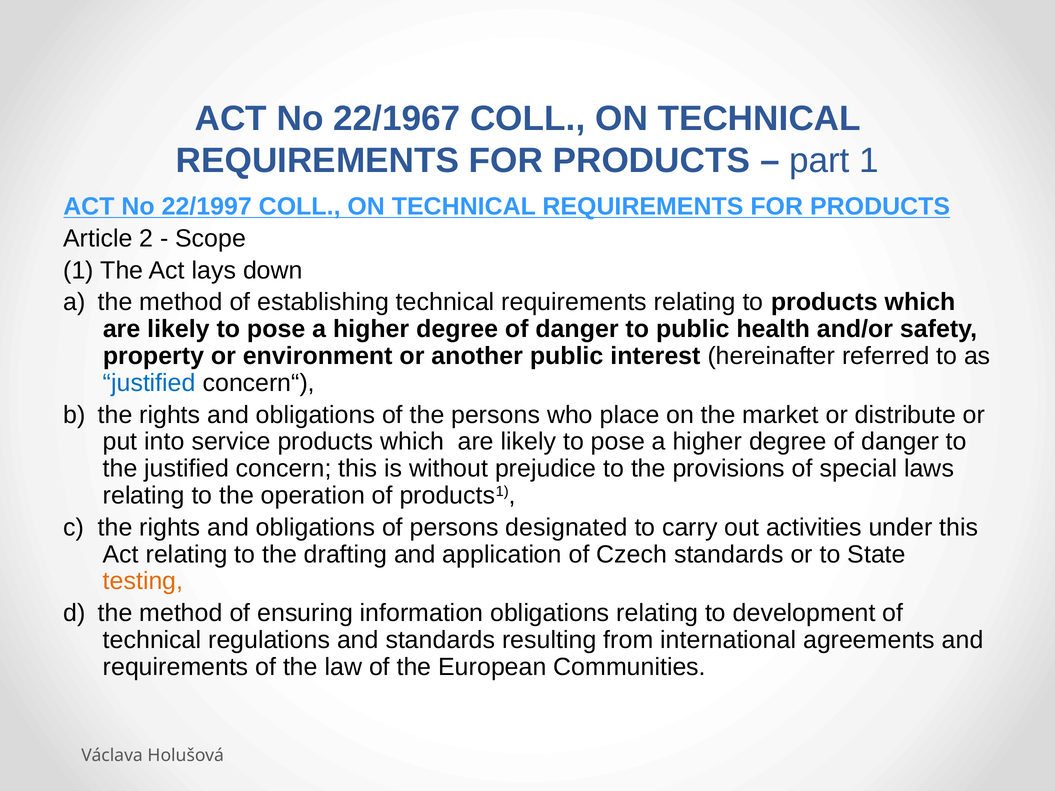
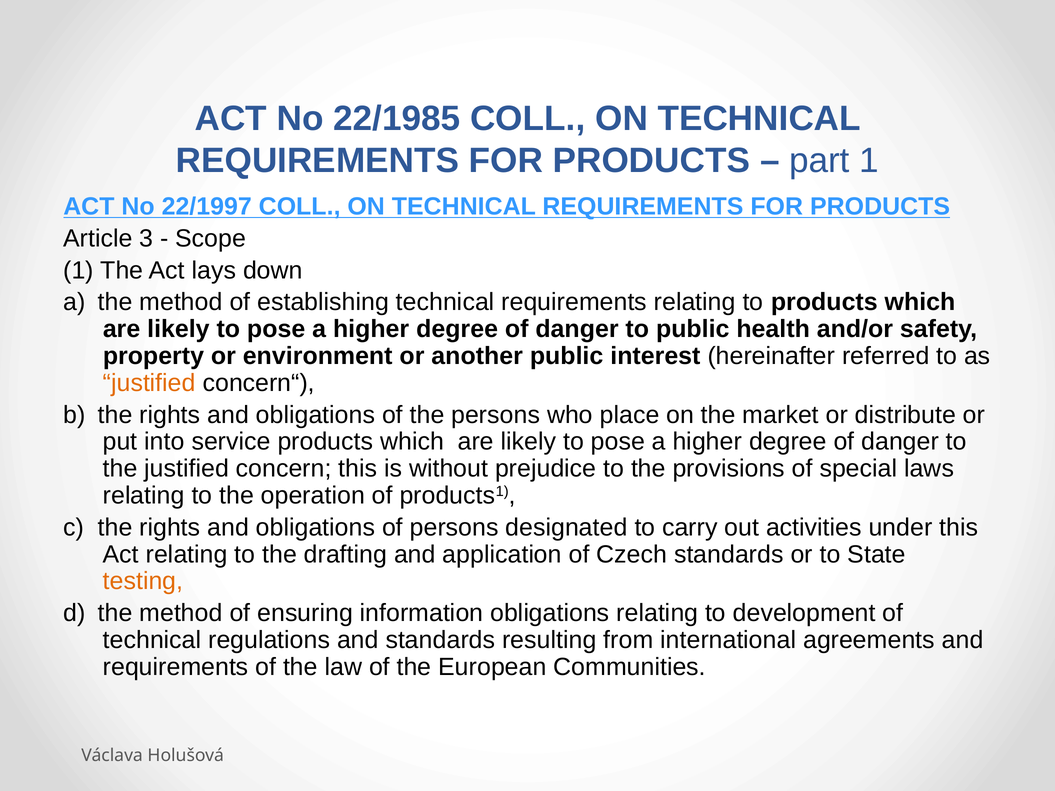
22/1967: 22/1967 -> 22/1985 (397, 118)
2: 2 -> 3 (146, 238)
justified colour: blue -> orange (149, 383)
